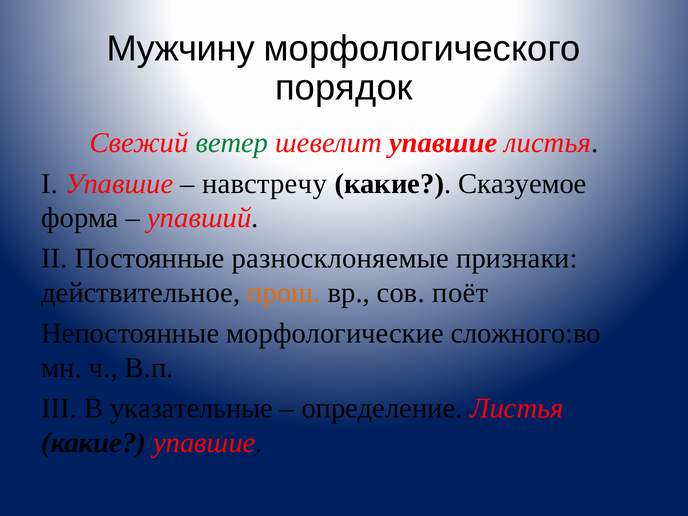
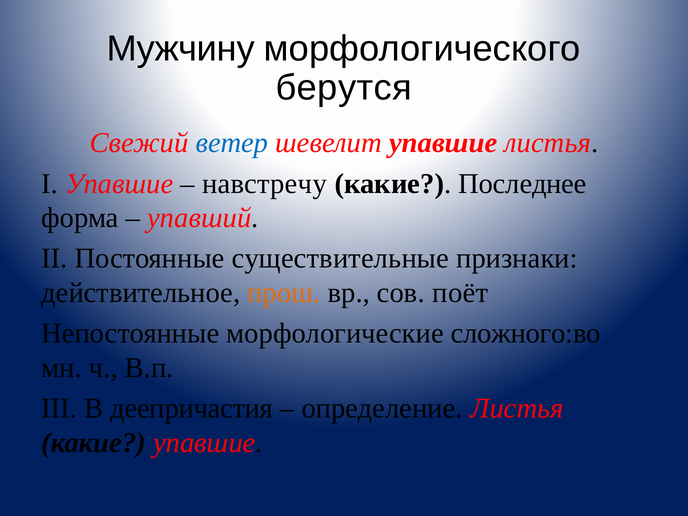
порядок: порядок -> берутся (344, 88)
ветер colour: green -> blue (232, 143)
Сказуемое: Сказуемое -> Последнее (523, 184)
разносклоняемые: разносклоняемые -> существительные (340, 258)
указательные: указательные -> деепричастия (192, 408)
